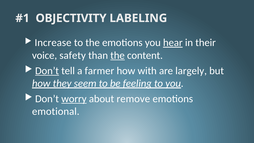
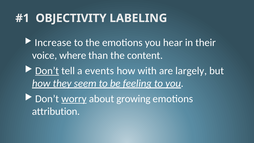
hear underline: present -> none (173, 43)
safety: safety -> where (73, 55)
the underline: present -> none (118, 55)
farmer: farmer -> events (99, 71)
remove: remove -> growing (133, 99)
emotional: emotional -> attribution (56, 111)
